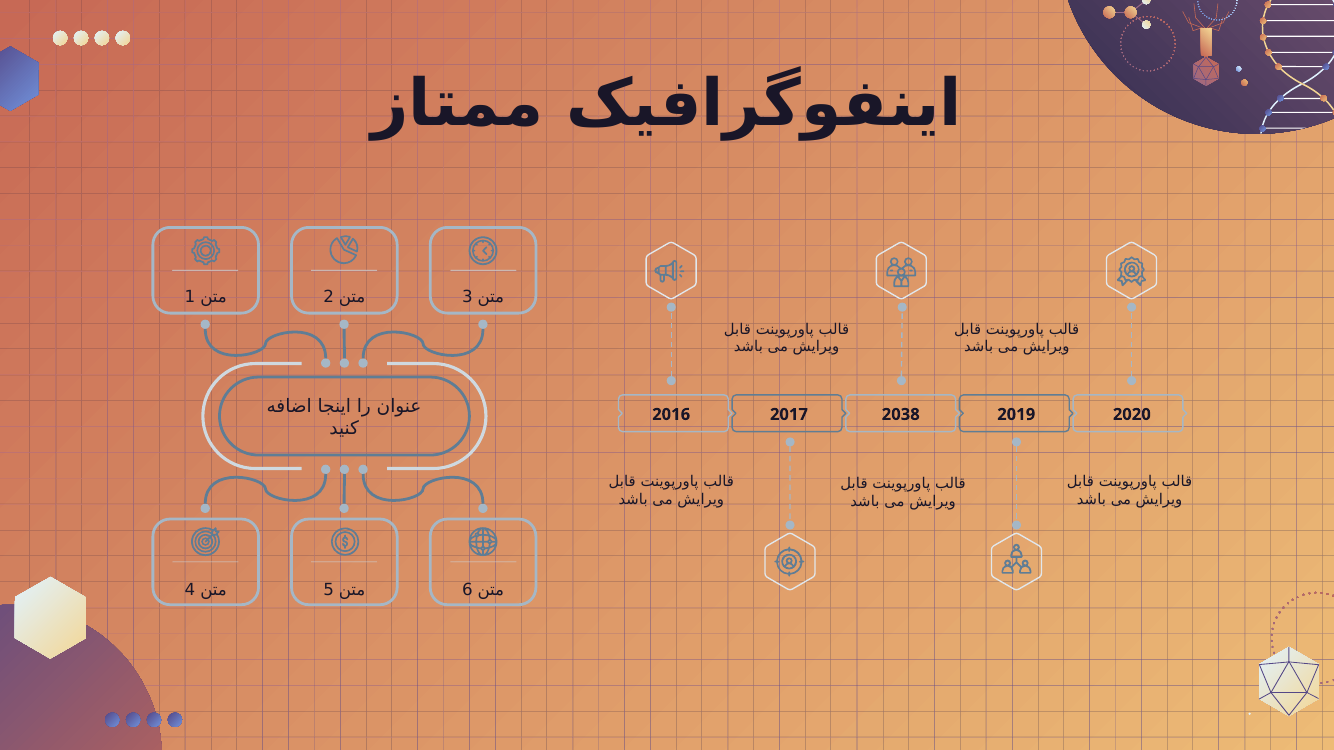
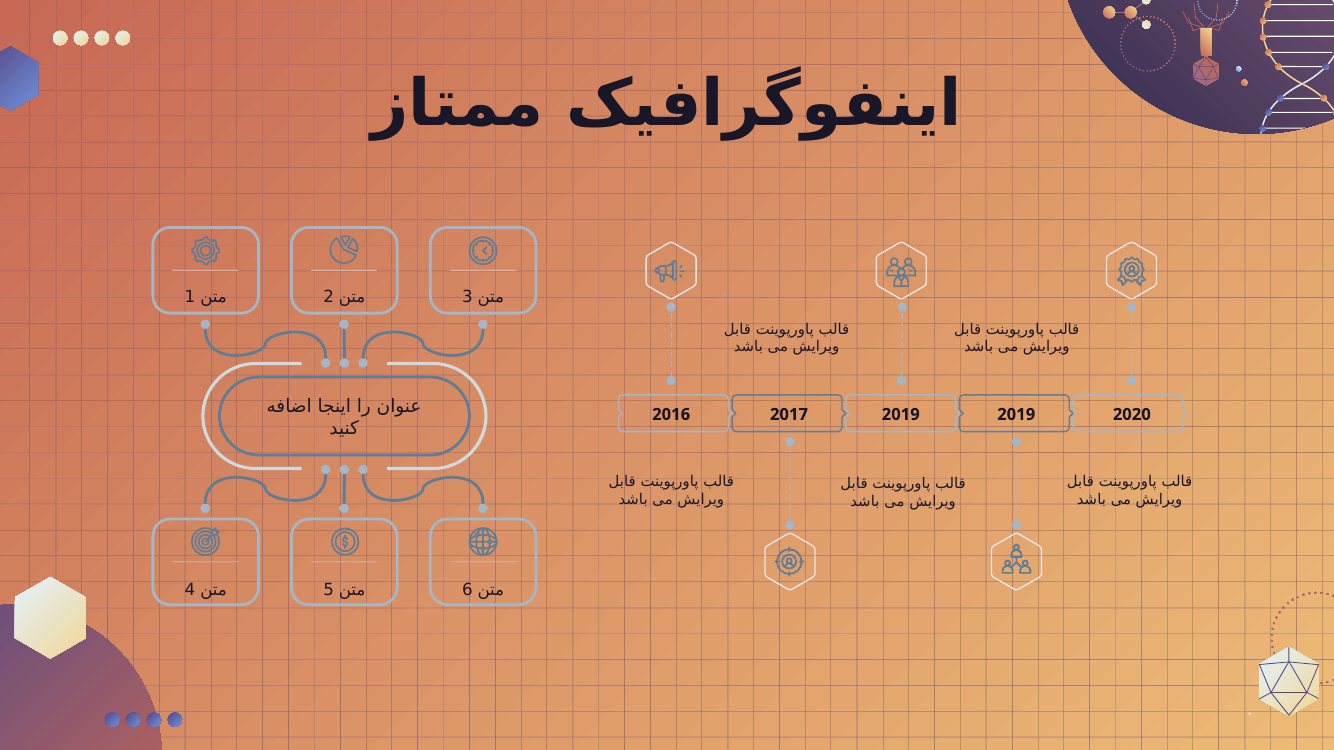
2017 2038: 2038 -> 2019 (901, 415)
